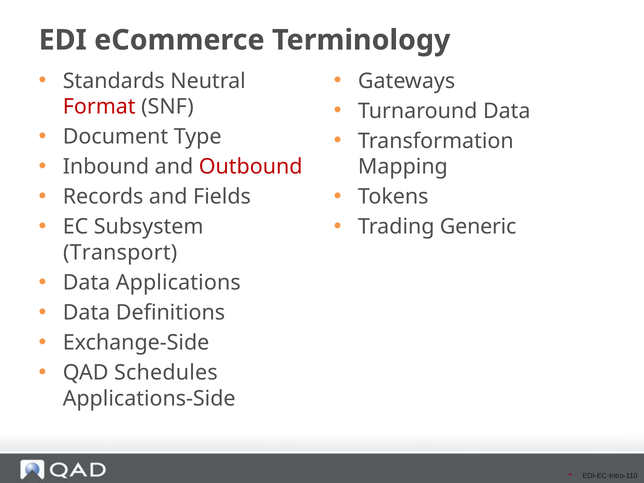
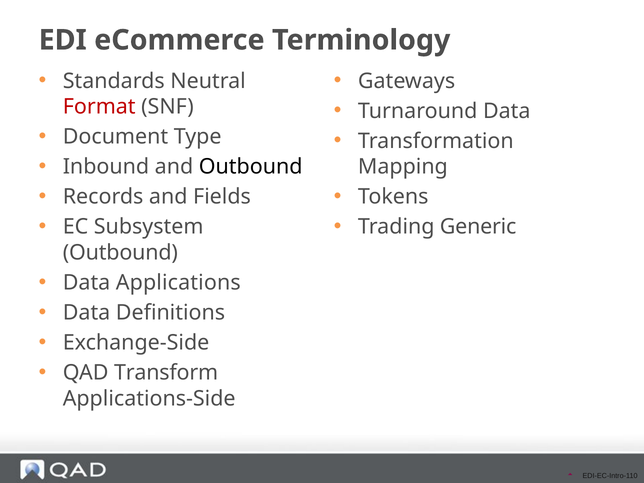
Outbound colour: red -> black (251, 167)
Transport: Transport -> Outbound (120, 253)
Schedules: Schedules -> Transform (166, 373)
